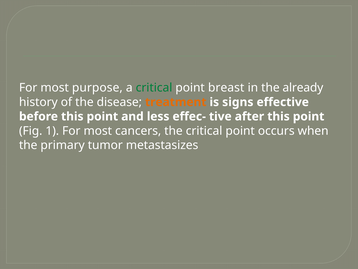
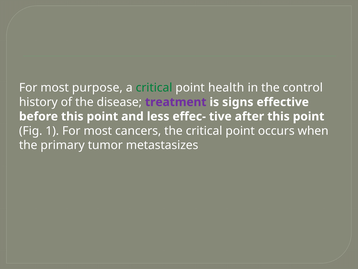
breast: breast -> health (226, 88)
already: already -> control (303, 88)
treatment colour: orange -> purple (176, 102)
